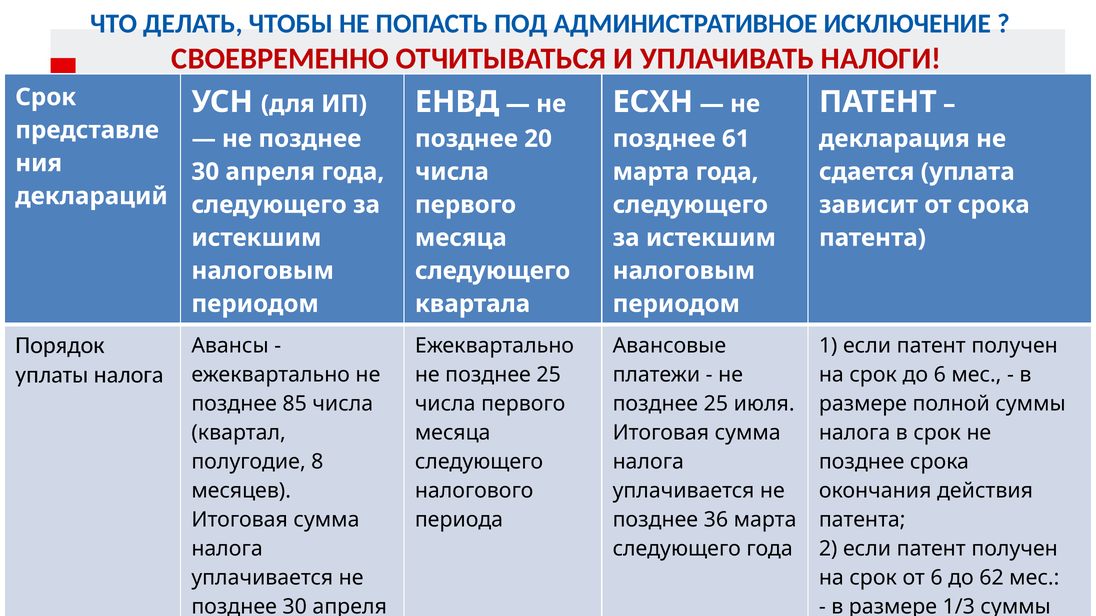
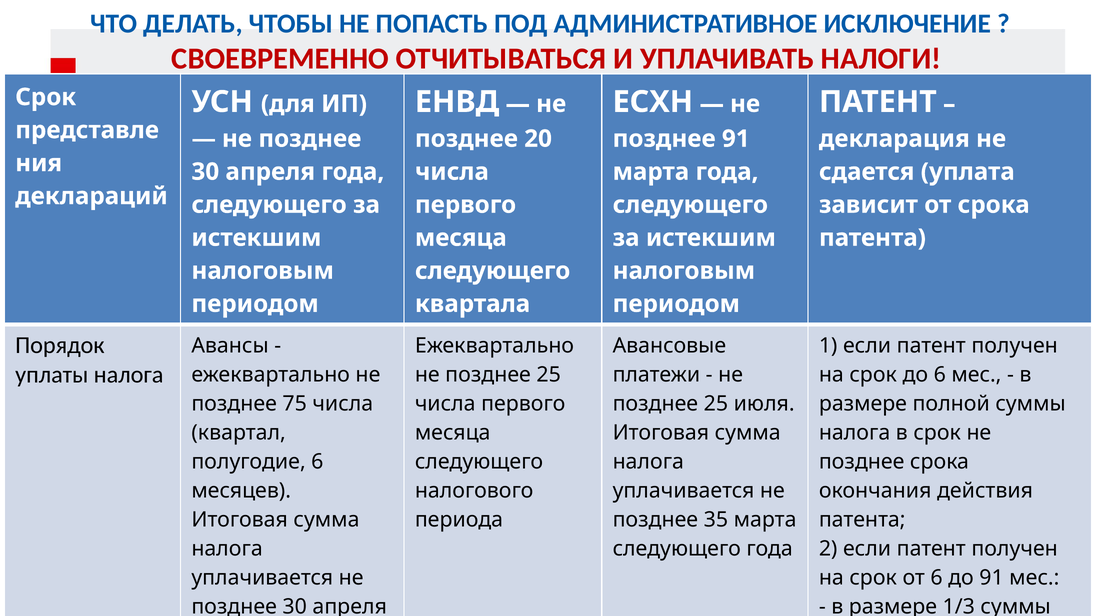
позднее 61: 61 -> 91 (736, 139)
85: 85 -> 75 (295, 404)
полугодие 8: 8 -> 6 (317, 462)
36: 36 -> 35 (716, 520)
до 62: 62 -> 91 (992, 578)
